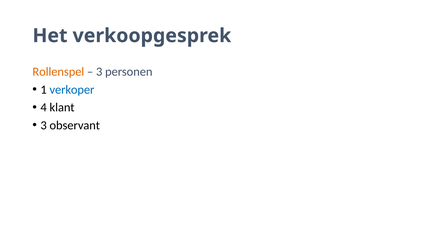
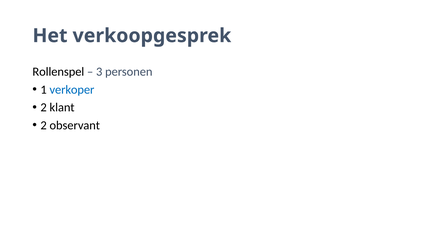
Rollenspel colour: orange -> black (58, 72)
4: 4 -> 2 (44, 108)
3: 3 -> 2 (44, 126)
